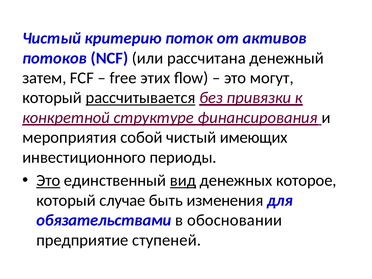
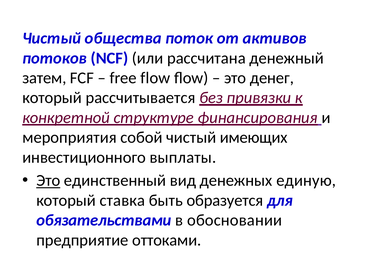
критерию: критерию -> общества (123, 38)
free этих: этих -> flow (155, 78)
могут: могут -> денег (272, 78)
рассчитывается underline: present -> none (140, 98)
периоды: периоды -> выплаты (183, 157)
вид underline: present -> none (183, 181)
которое: которое -> единую (306, 181)
случае: случае -> ставка (122, 200)
изменения: изменения -> образуется (225, 200)
ступеней: ступеней -> оттоками (167, 240)
